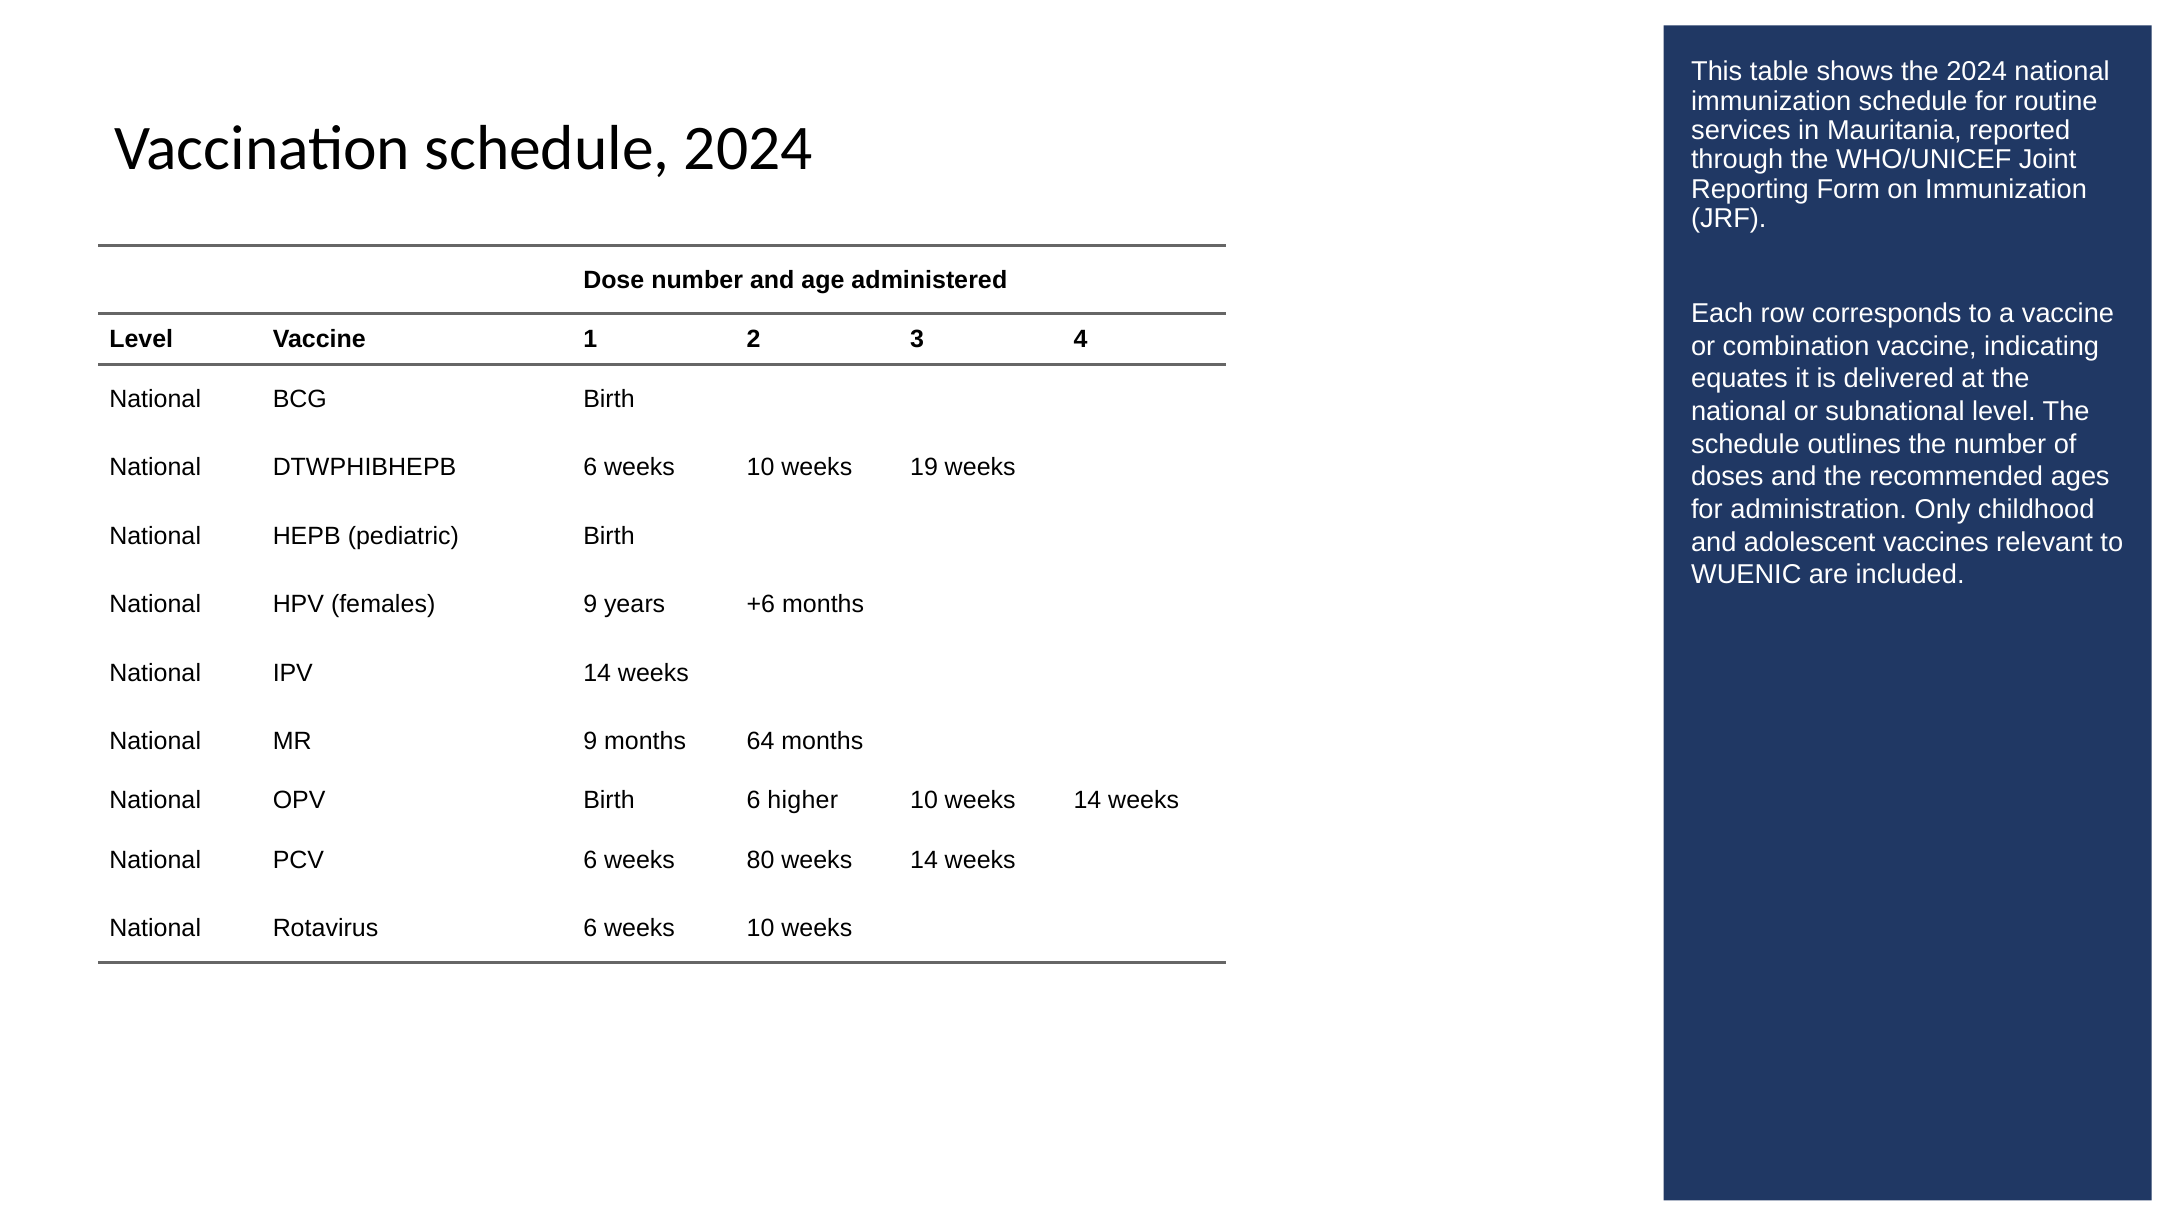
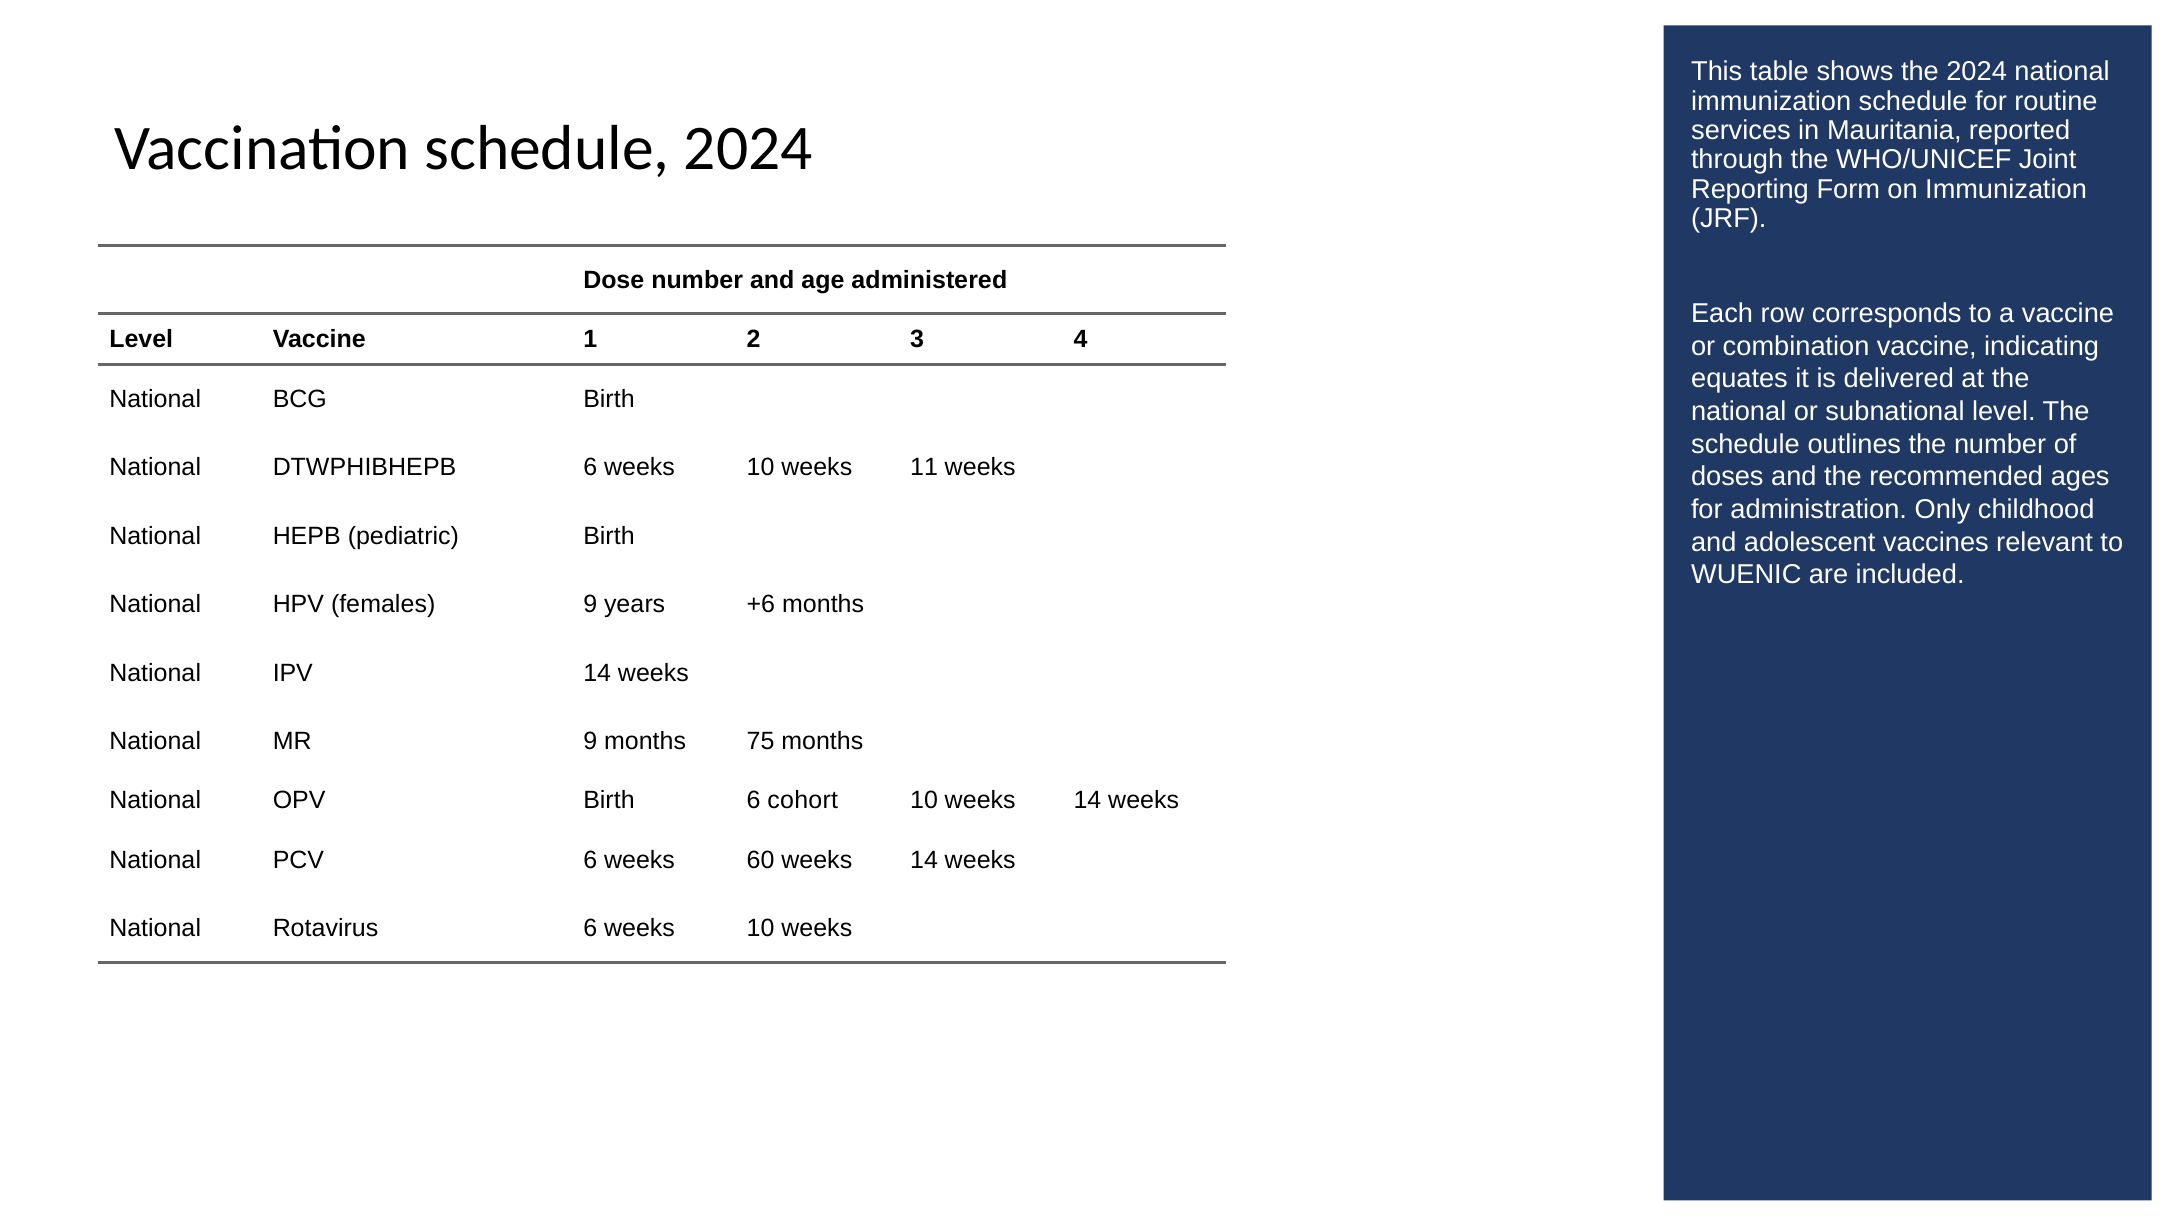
19: 19 -> 11 (924, 467)
64: 64 -> 75 (761, 741)
higher: higher -> cohort (803, 801)
80: 80 -> 60 (761, 860)
